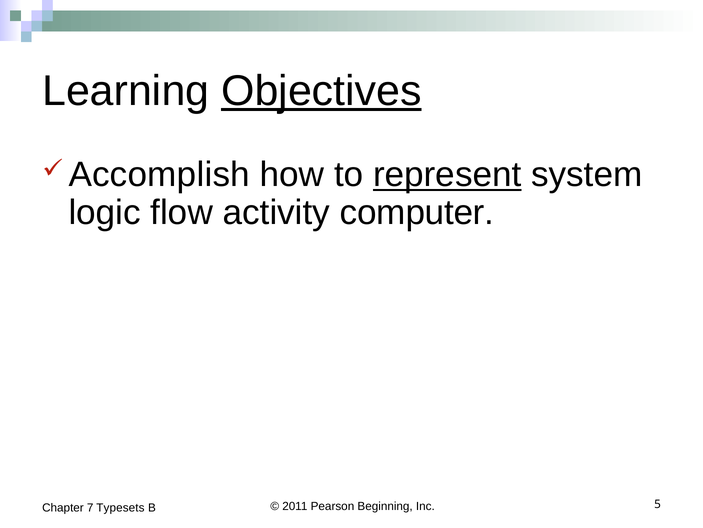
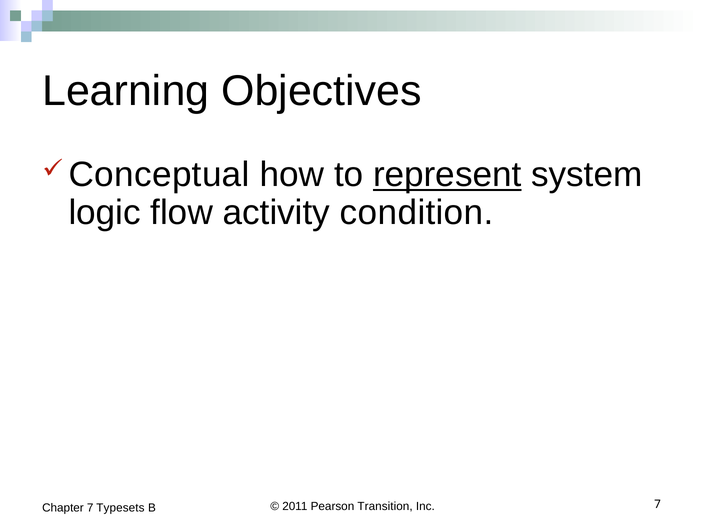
Objectives underline: present -> none (321, 91)
Accomplish: Accomplish -> Conceptual (159, 175)
computer: computer -> condition (417, 213)
Beginning: Beginning -> Transition (385, 506)
Inc 5: 5 -> 7 (657, 504)
